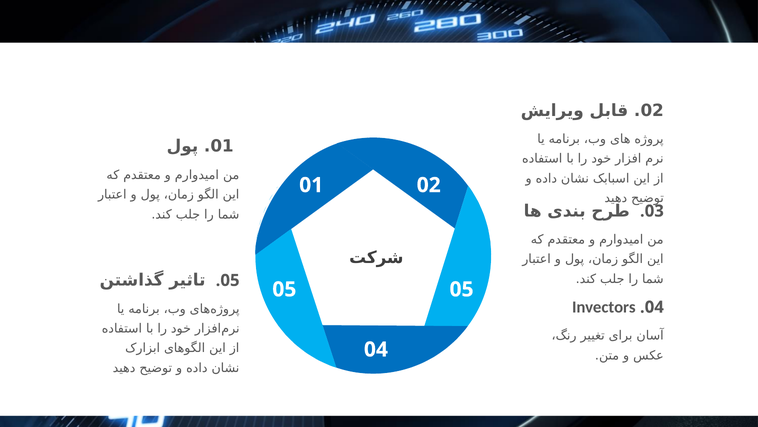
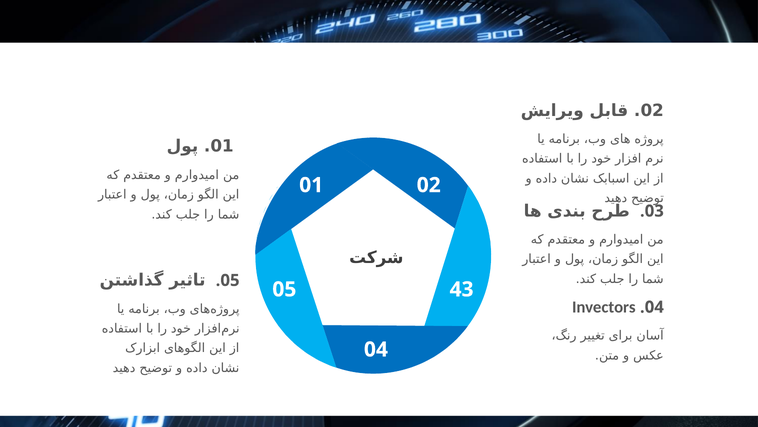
05 05: 05 -> 43 (462, 289)
